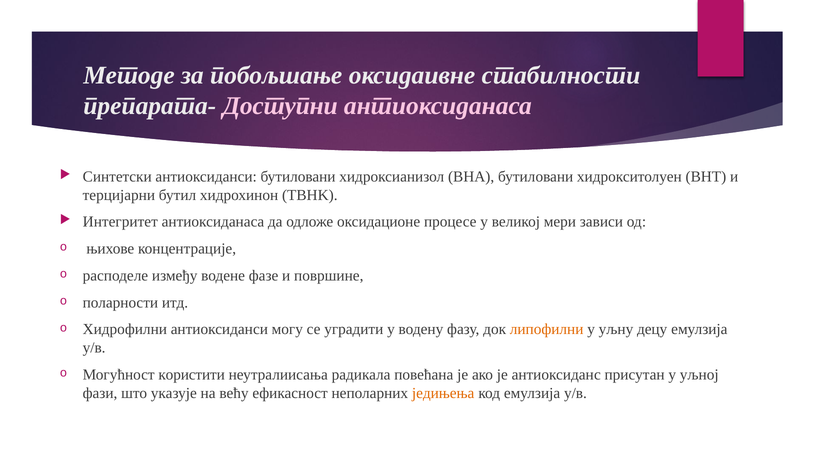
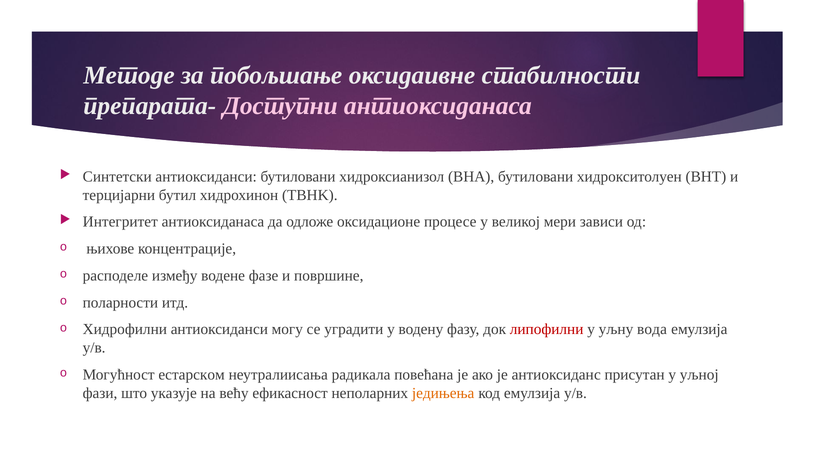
липофилни colour: orange -> red (547, 329)
децу: децу -> вода (652, 329)
користити: користити -> естарском (192, 374)
